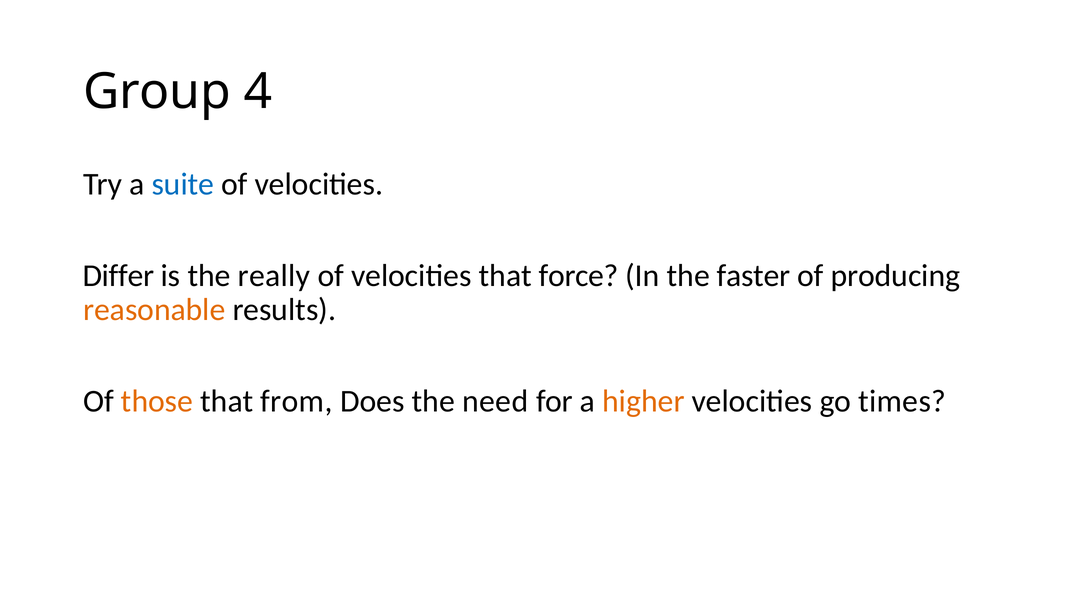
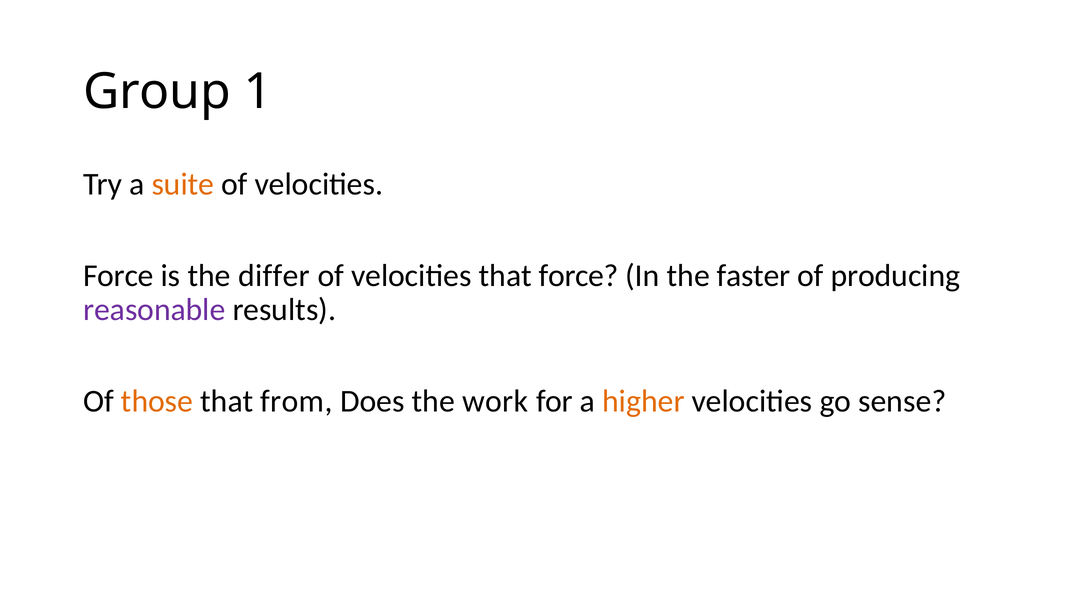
4: 4 -> 1 (258, 92)
suite colour: blue -> orange (183, 184)
Differ: Differ -> Force (118, 276)
really: really -> differ (274, 276)
reasonable colour: orange -> purple (154, 310)
need: need -> work (495, 401)
times: times -> sense (902, 401)
